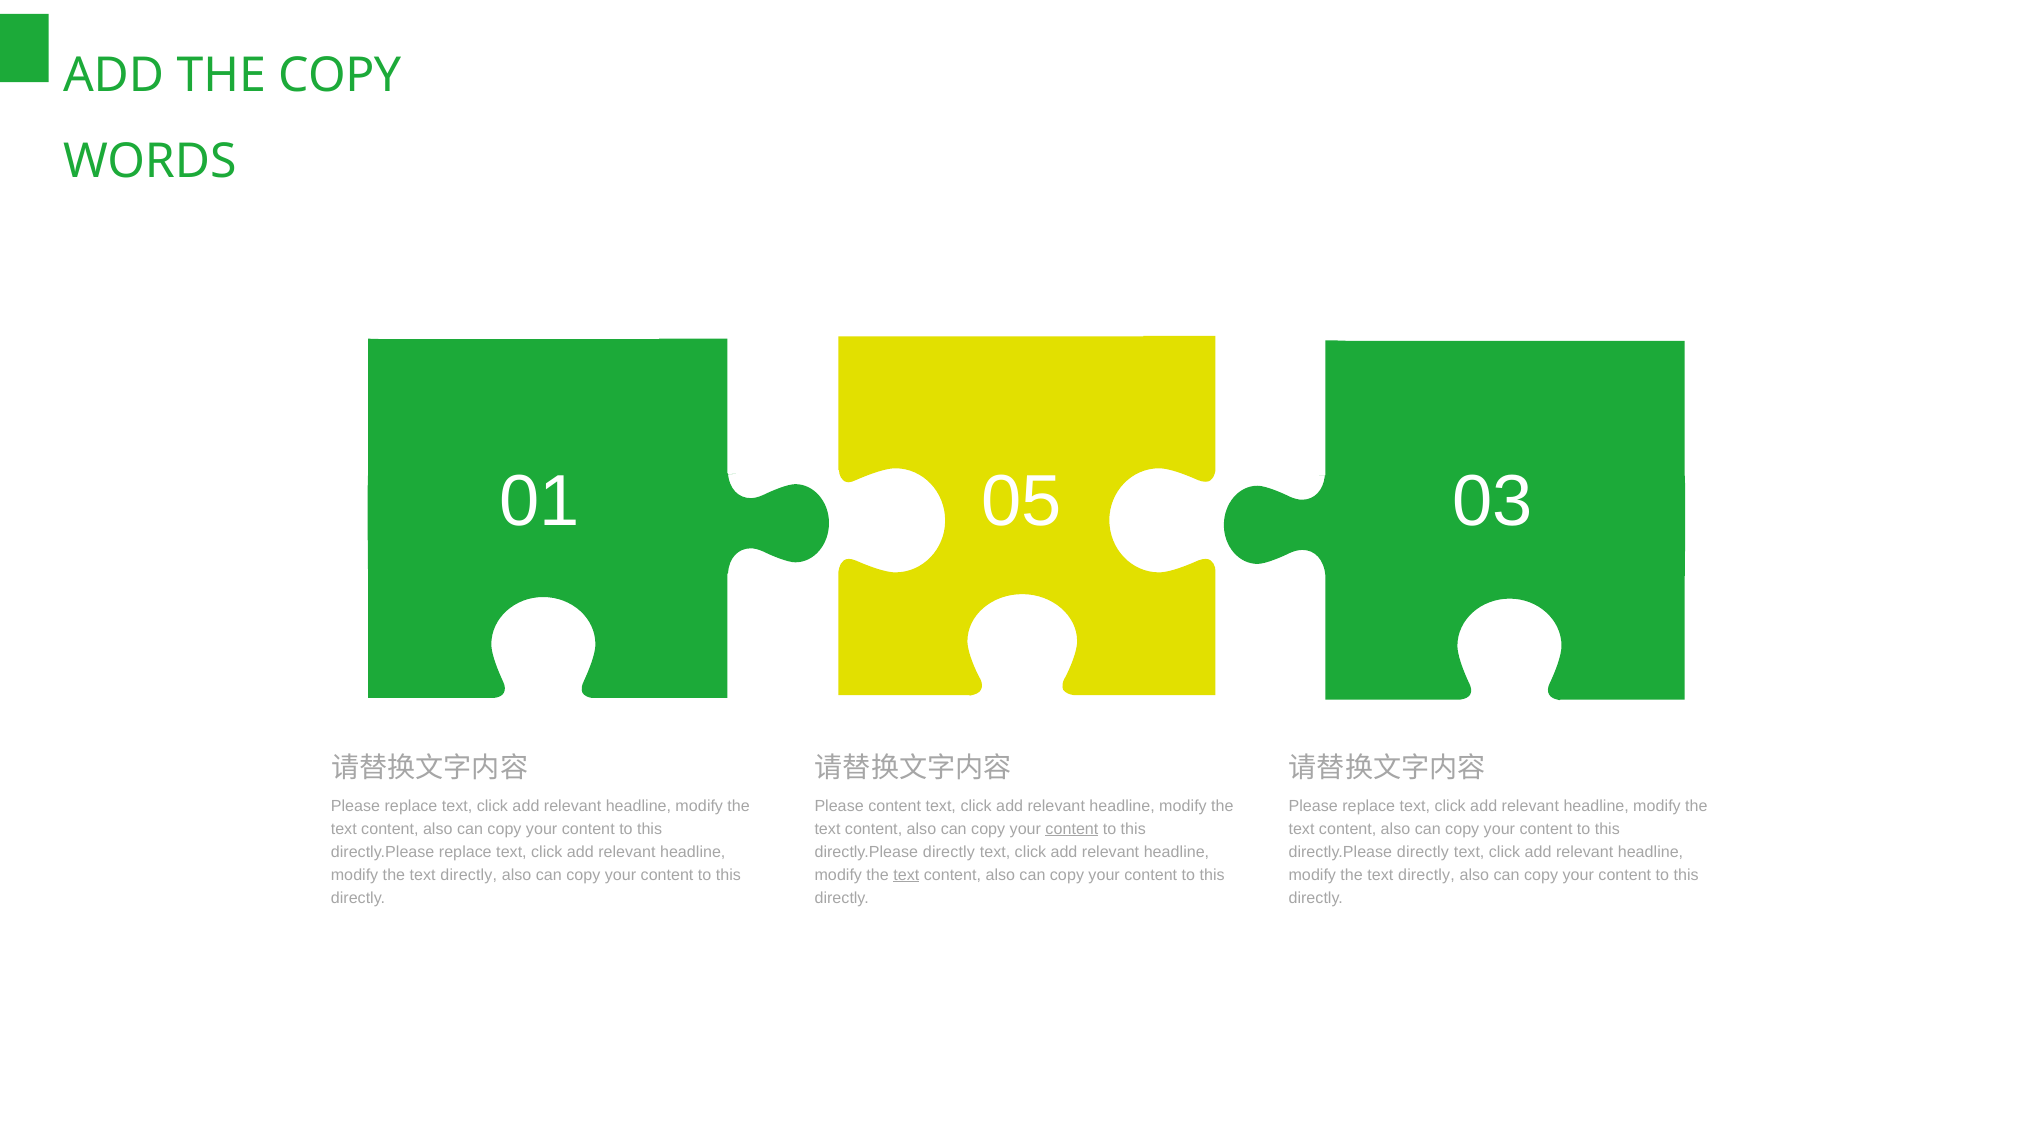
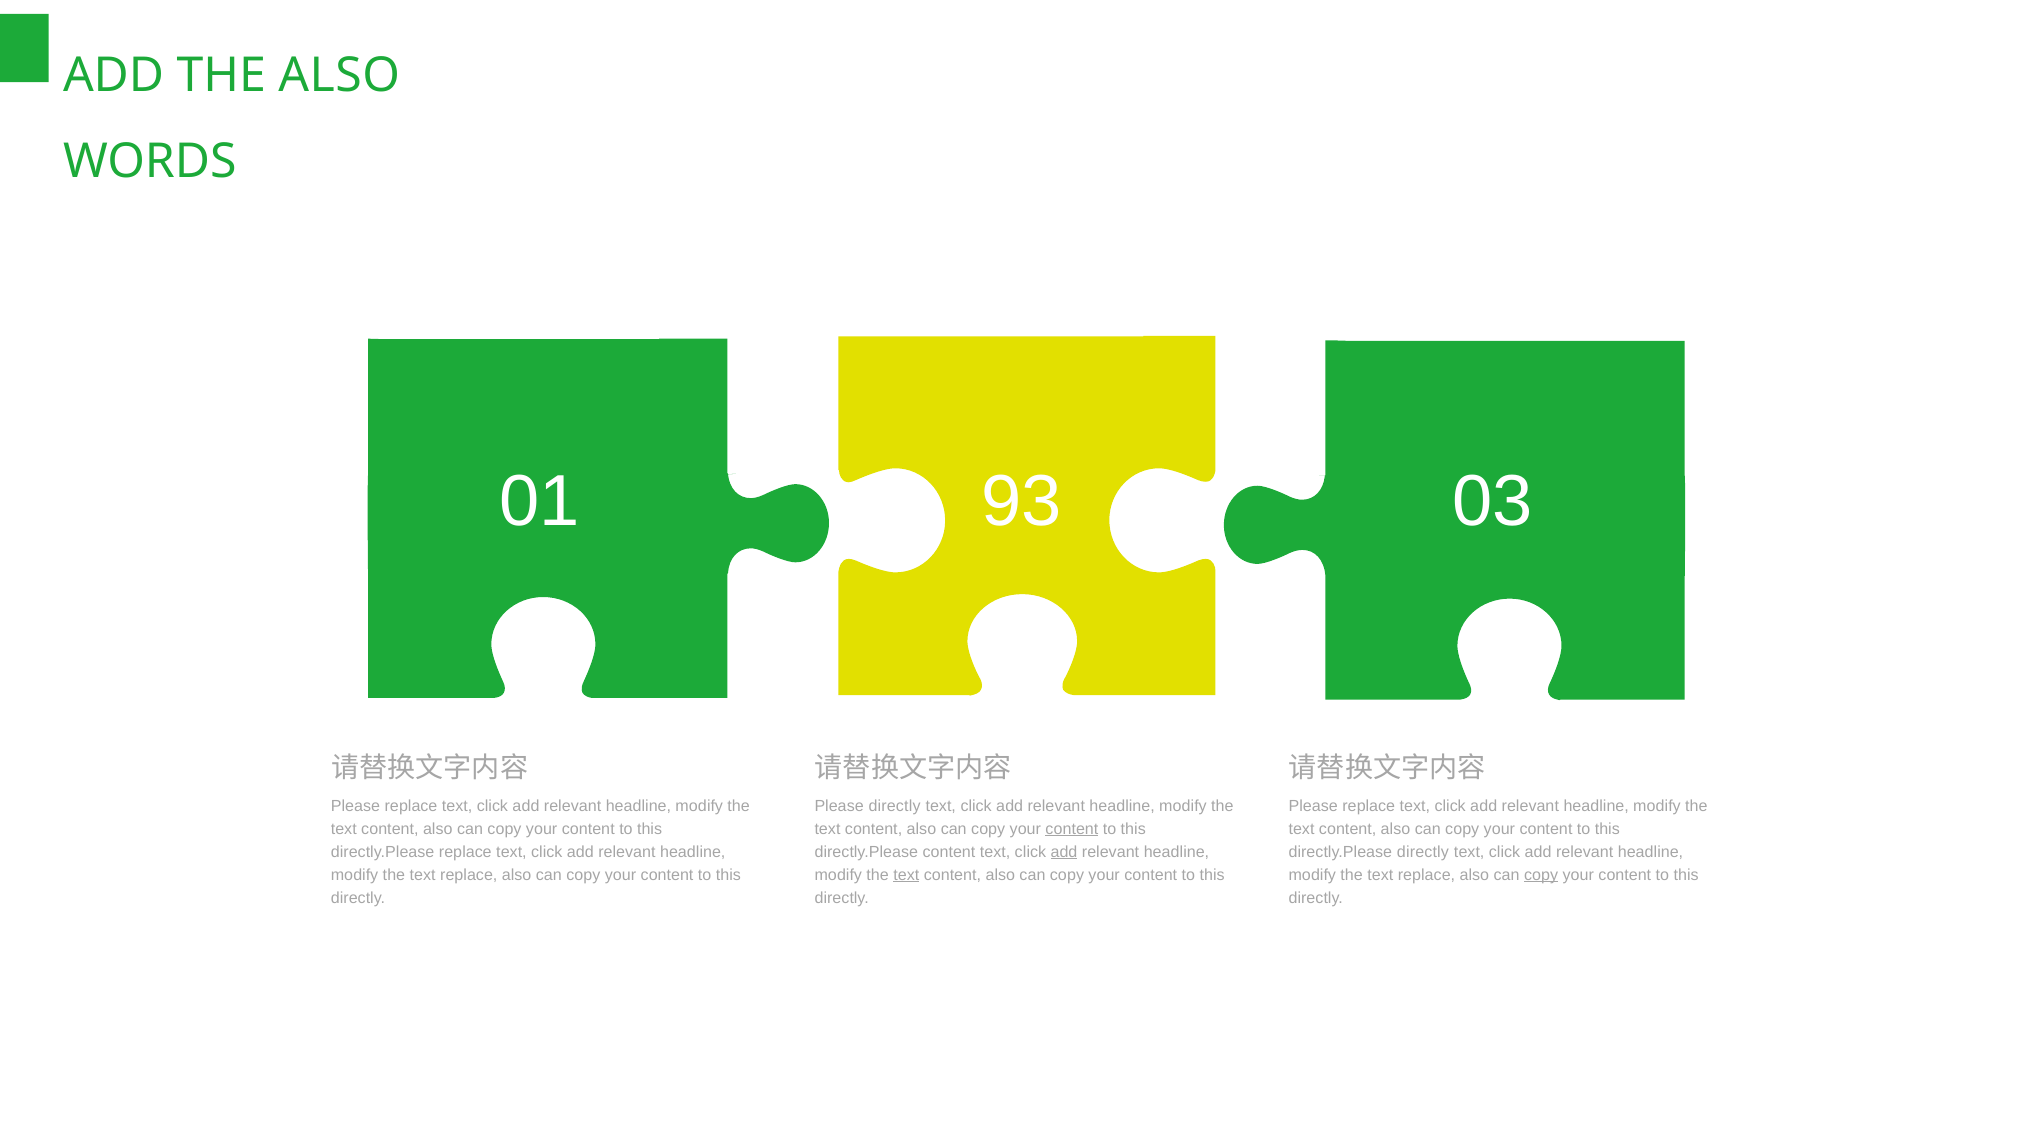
THE COPY: COPY -> ALSO (339, 75)
05: 05 -> 93 (1021, 502)
Please content: content -> directly (895, 806)
directly: directly -> content (949, 852)
add underline: none -> present (1064, 852)
directly: directly -> replace (469, 875)
directly: directly -> replace (1427, 875)
copy underline: none -> present (1541, 875)
